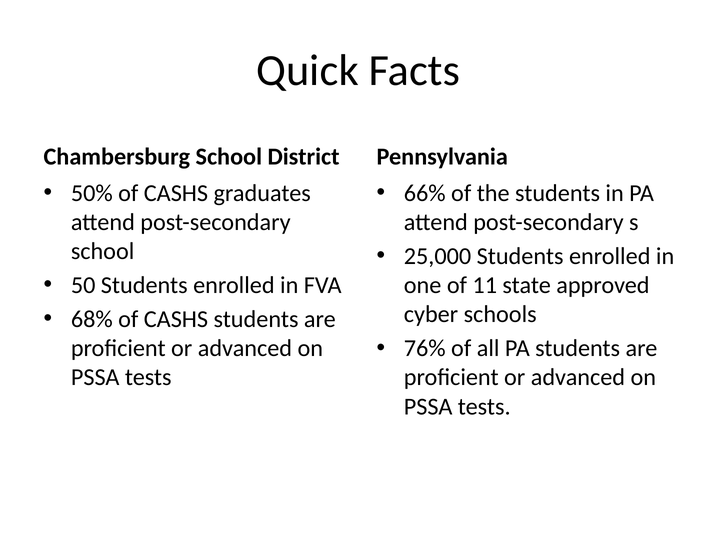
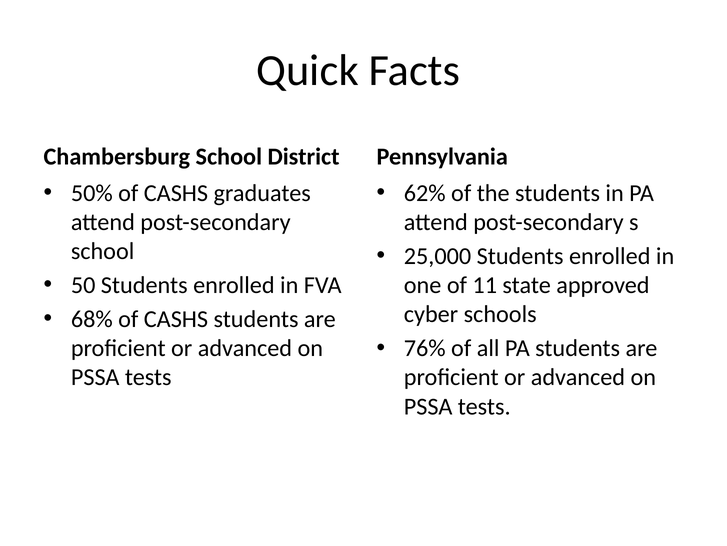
66%: 66% -> 62% (425, 193)
